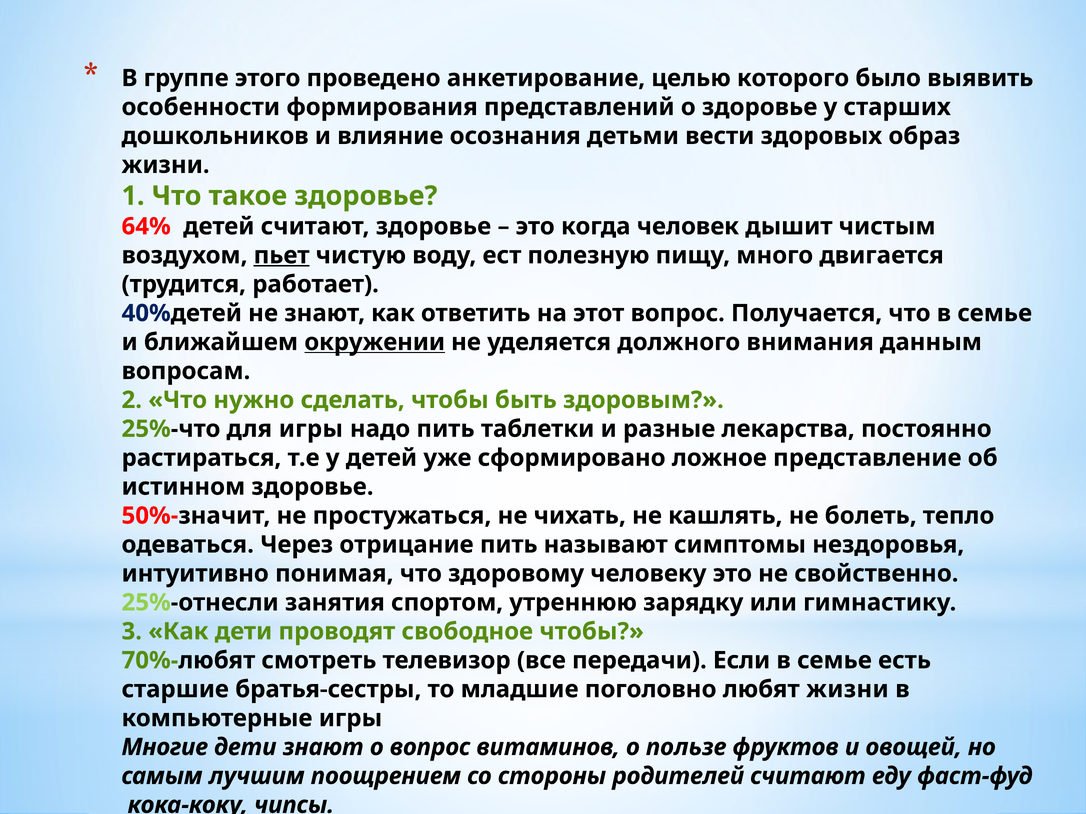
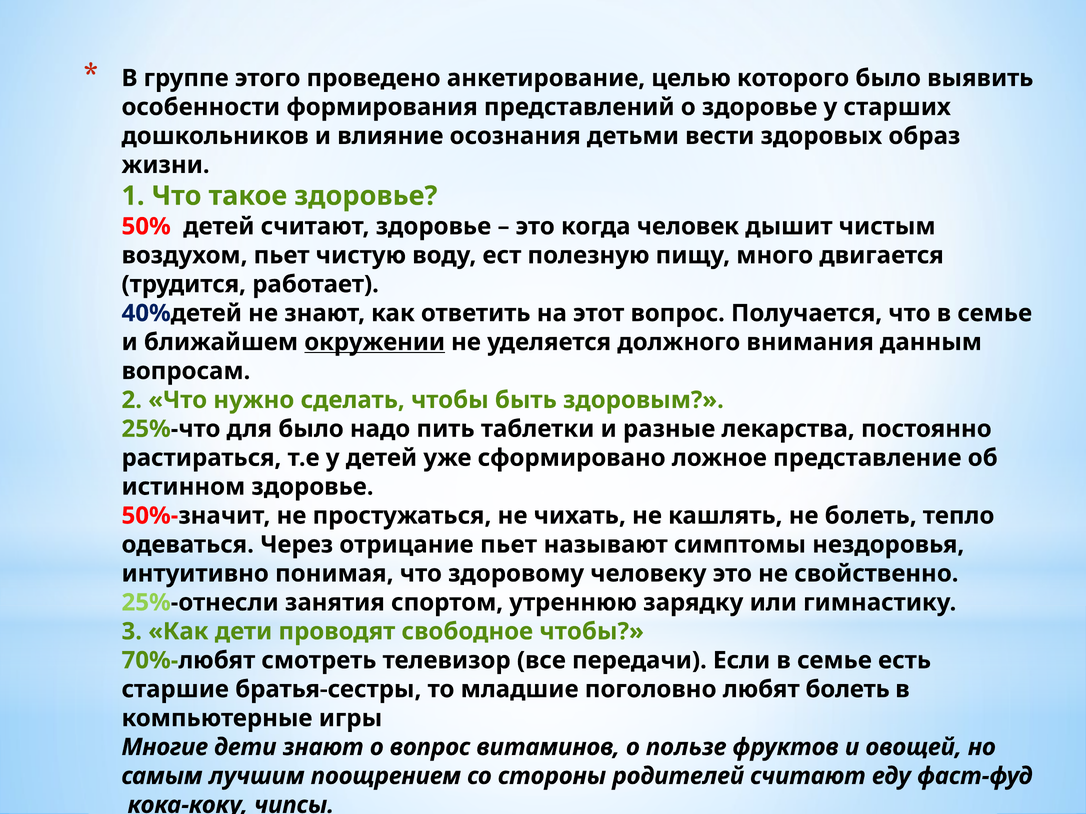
64%: 64% -> 50% (146, 227)
пьет underline: present -> none (282, 256)
для игры: игры -> было (311, 429)
отрицание пить: пить -> пьет (509, 545)
любят жизни: жизни -> болеть (848, 690)
